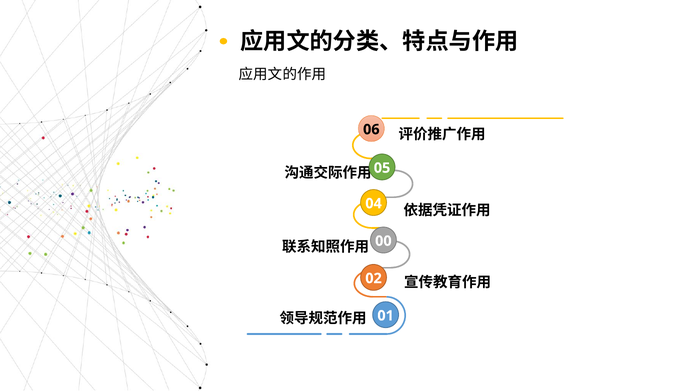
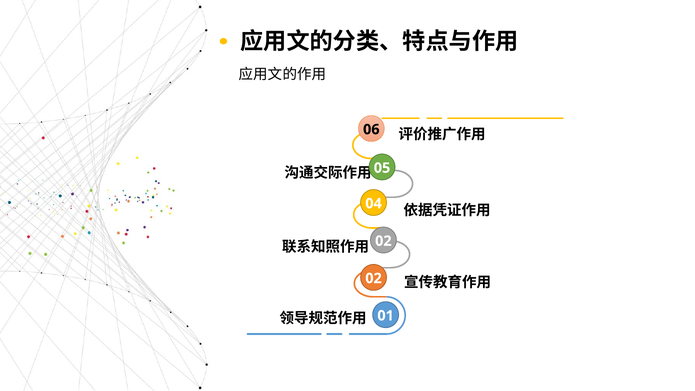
00: 00 -> 02 (383, 241)
